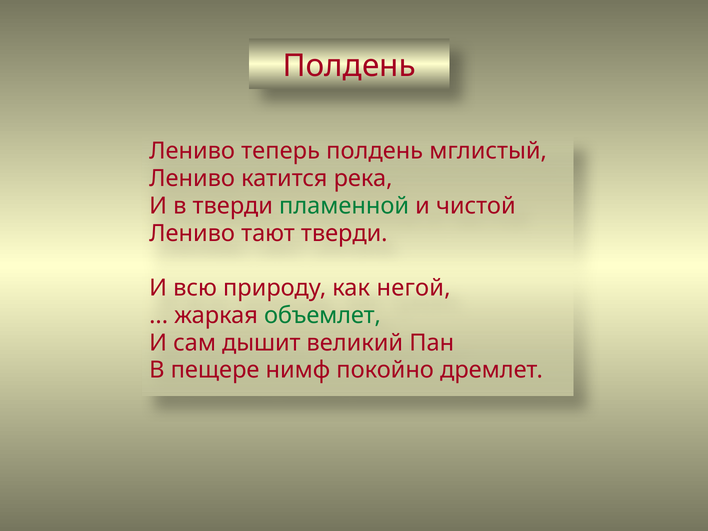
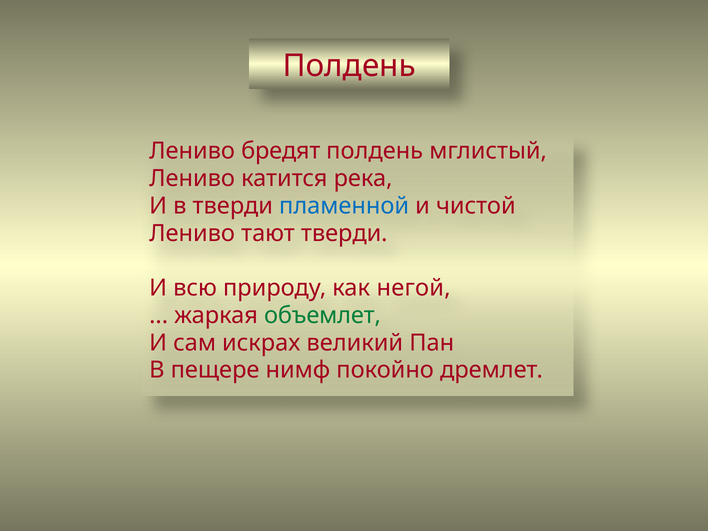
теперь: теперь -> бредят (281, 151)
пламенной colour: green -> blue (344, 206)
дышит: дышит -> искрах (261, 343)
